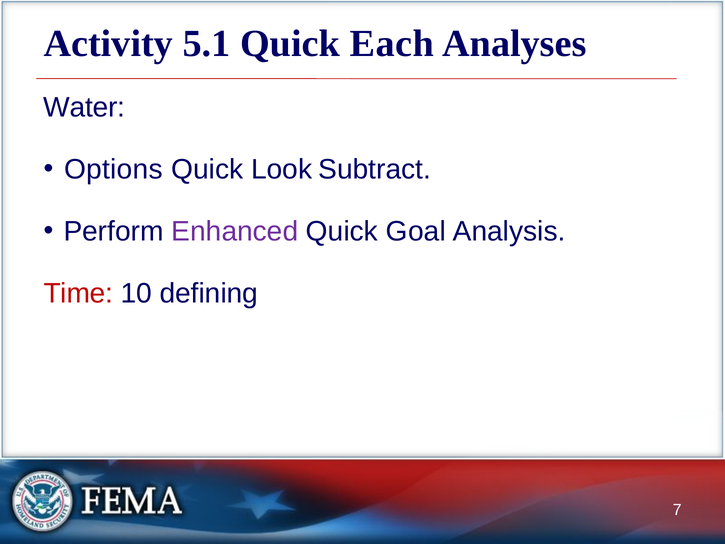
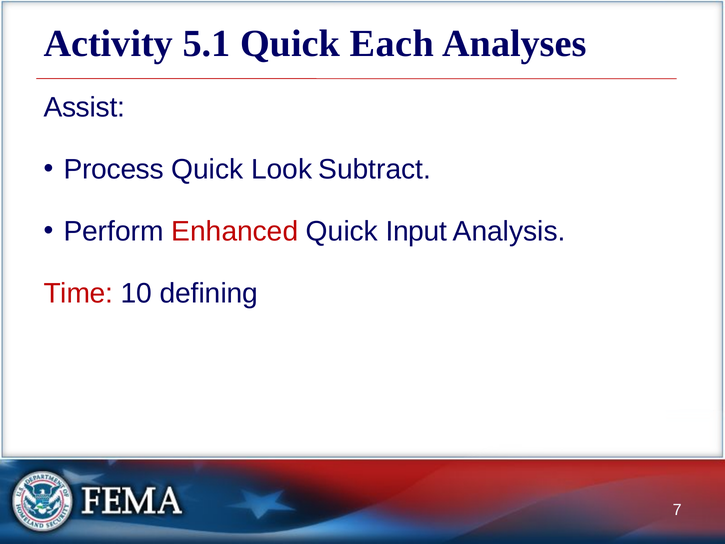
Water: Water -> Assist (84, 107)
Options: Options -> Process (114, 169)
Enhanced colour: purple -> red (235, 231)
Goal: Goal -> Input (416, 231)
